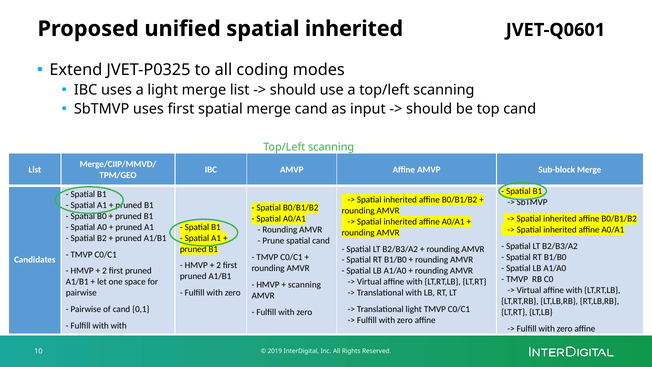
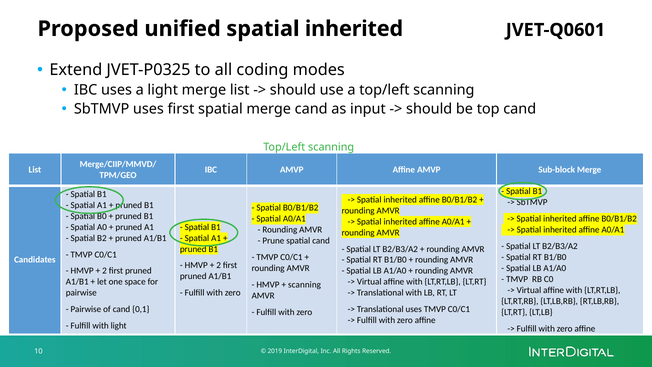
Translational light: light -> uses (414, 309)
with with: with -> light (119, 326)
